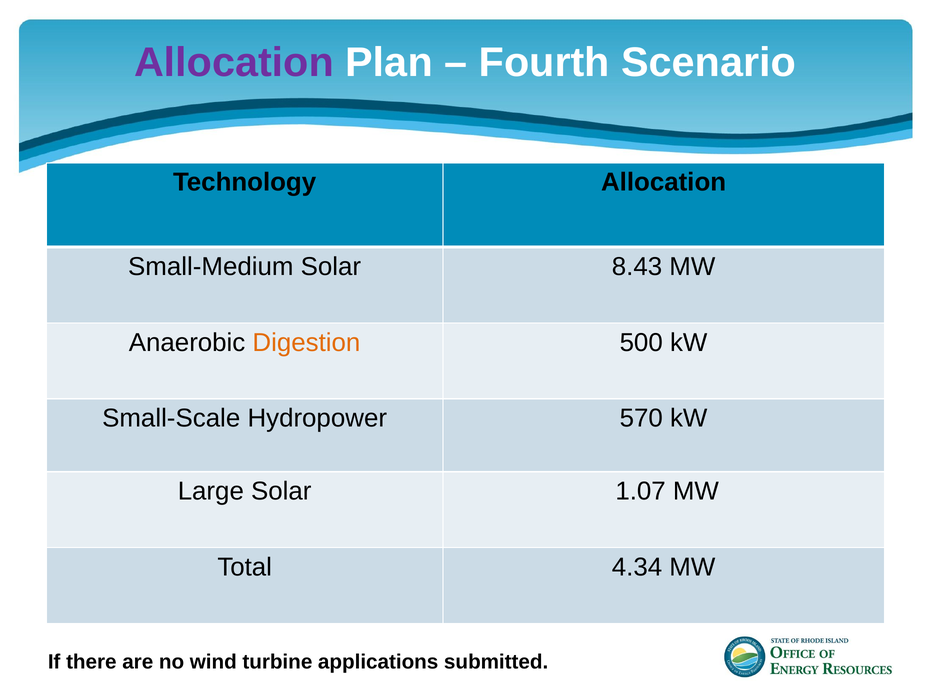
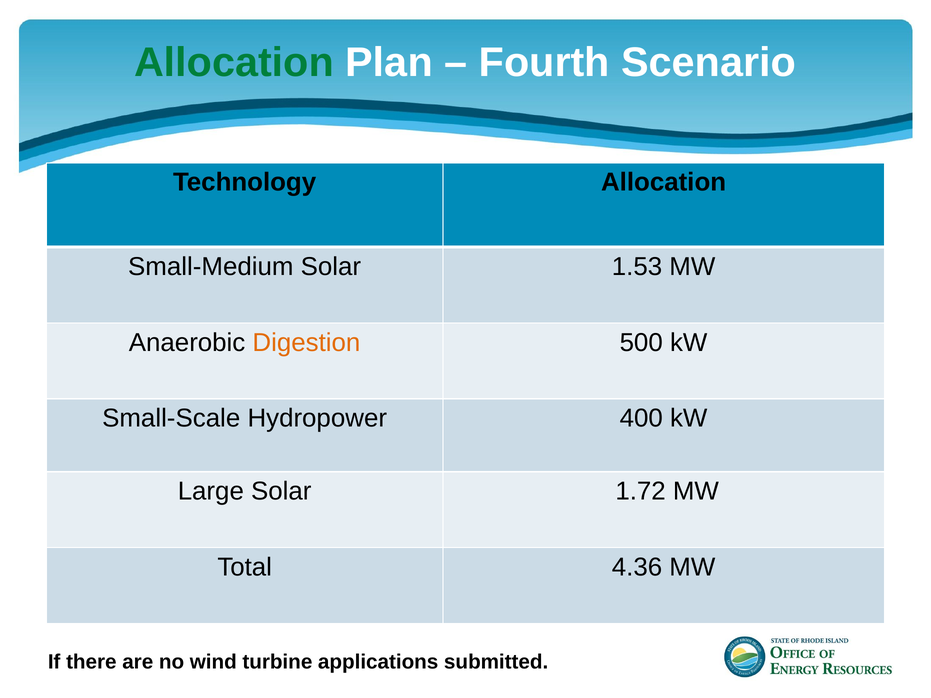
Allocation colour: purple -> green (234, 63)
8.43: 8.43 -> 1.53 (637, 267)
570: 570 -> 400 (641, 418)
1.07: 1.07 -> 1.72 (641, 491)
4.34: 4.34 -> 4.36 (637, 567)
